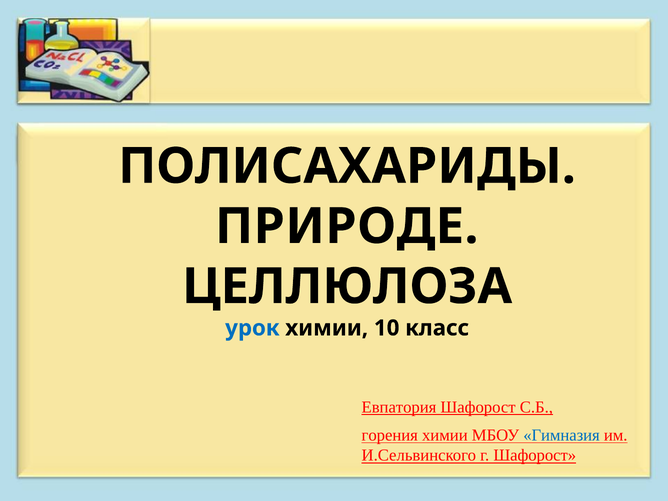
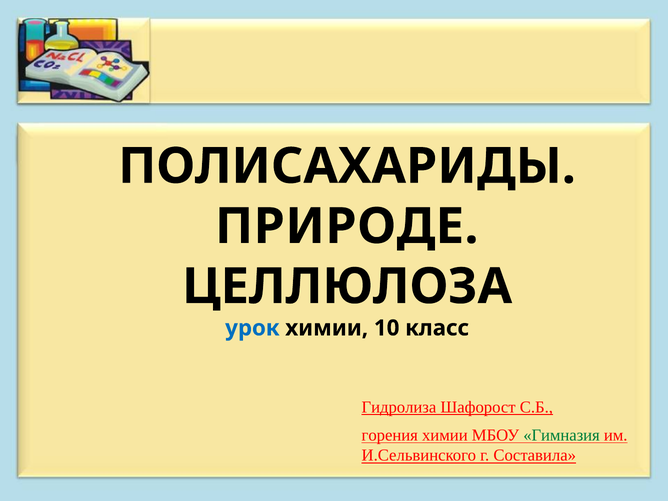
Евпатория: Евпатория -> Гидролиза (399, 407)
Гимназия colour: blue -> green (561, 435)
г Шафорост: Шафорост -> Составила (535, 455)
